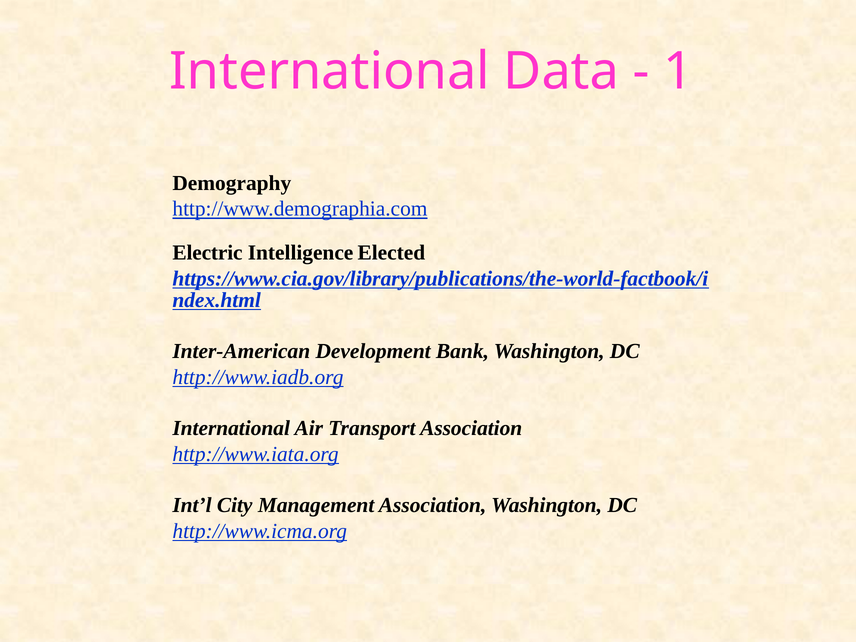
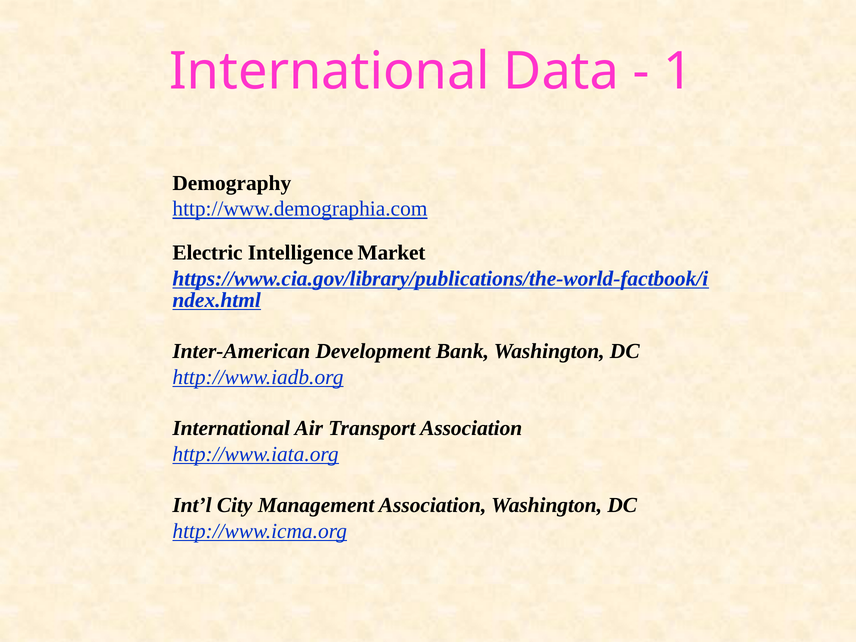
Elected: Elected -> Market (391, 253)
